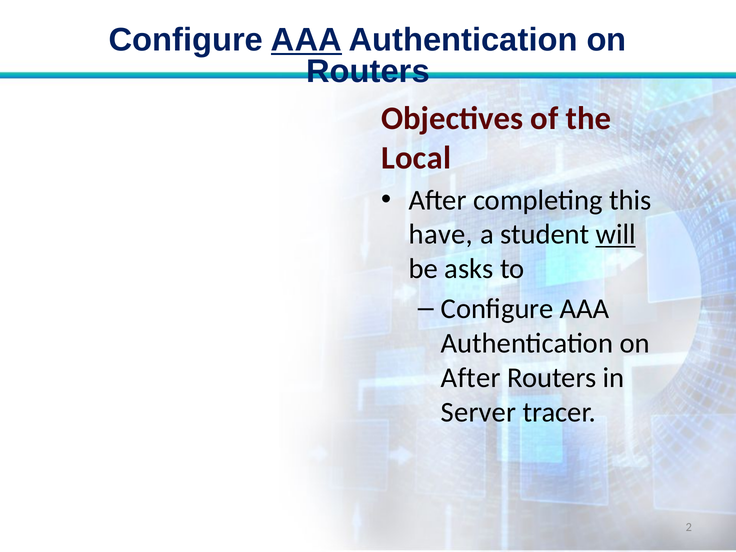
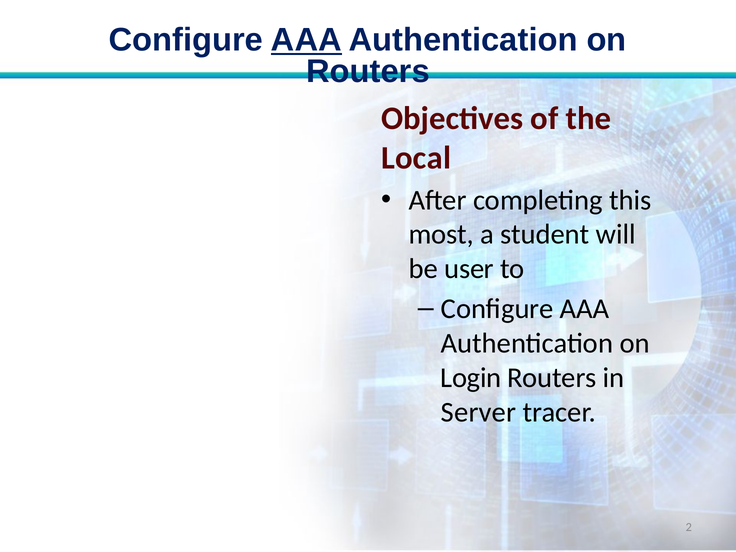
have: have -> most (441, 235)
will underline: present -> none (616, 235)
asks: asks -> user (469, 269)
After: After -> Login (471, 378)
